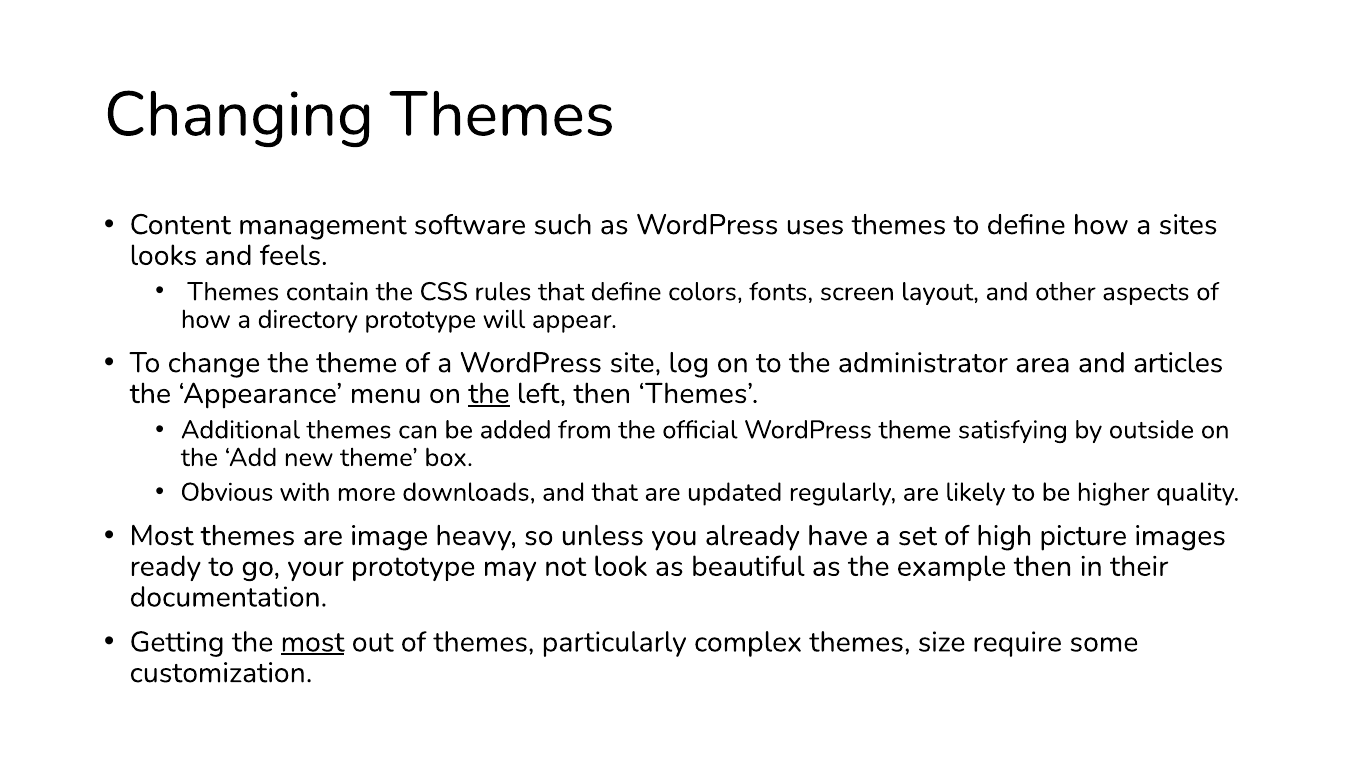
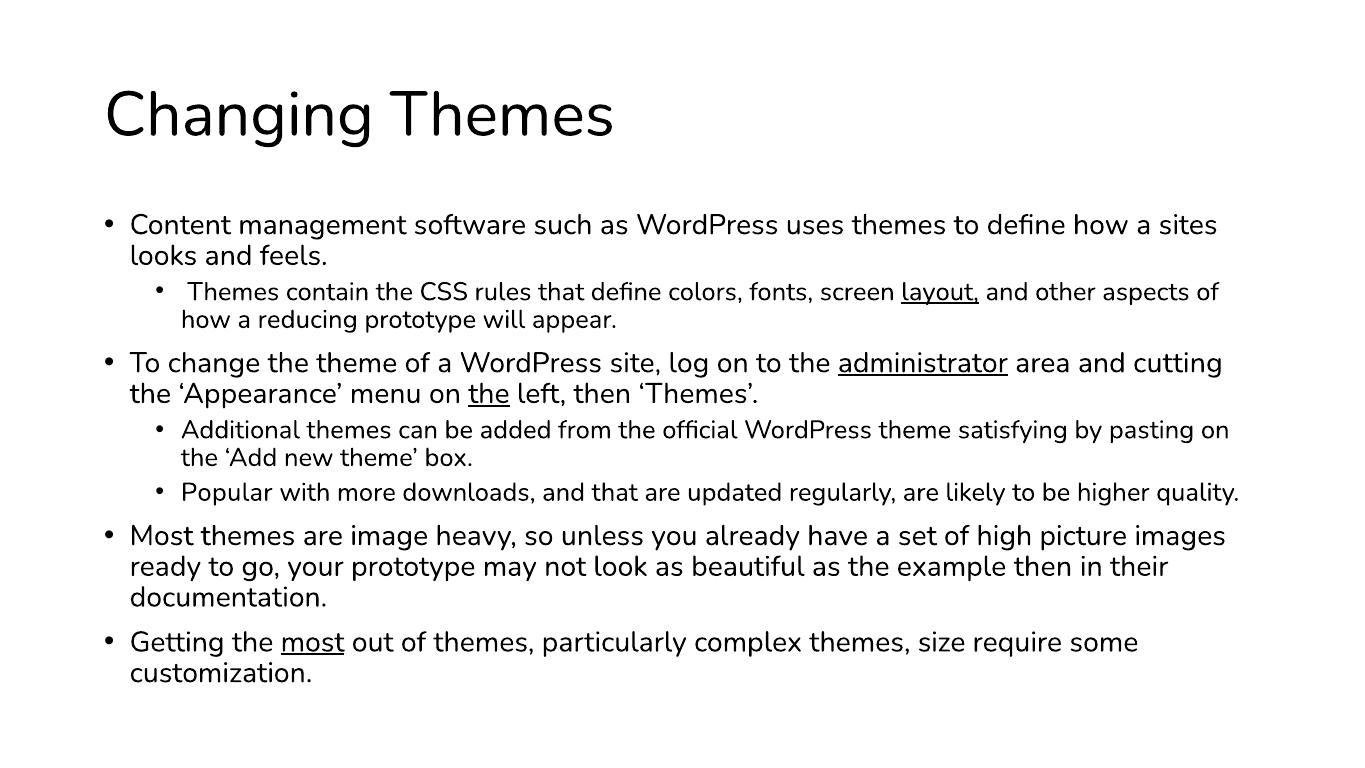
layout underline: none -> present (940, 292)
directory: directory -> reducing (308, 319)
administrator underline: none -> present (923, 363)
articles: articles -> cutting (1178, 363)
outside: outside -> pasting (1152, 430)
Obvious: Obvious -> Popular (227, 492)
